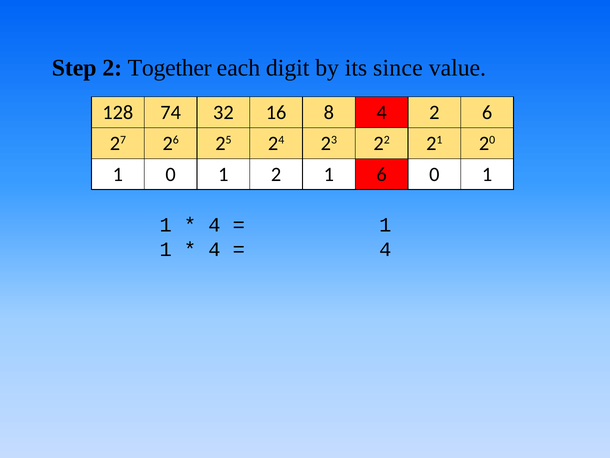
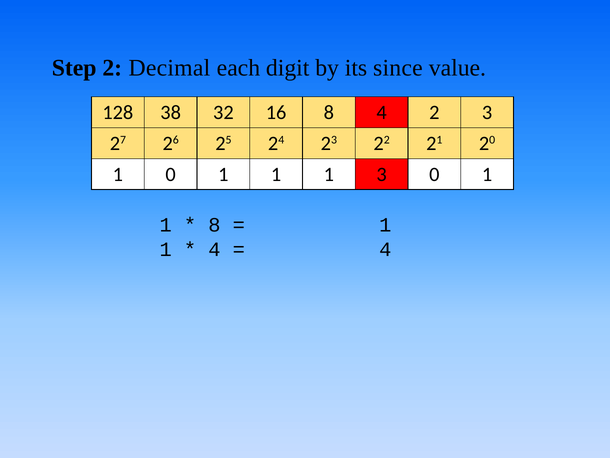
Together: Together -> Decimal (169, 68)
74: 74 -> 38 (171, 112)
2 6: 6 -> 3 (487, 112)
1 0 1 2: 2 -> 1 (276, 174)
1 6: 6 -> 3 (382, 174)
4: 4 -> 8 (214, 225)
